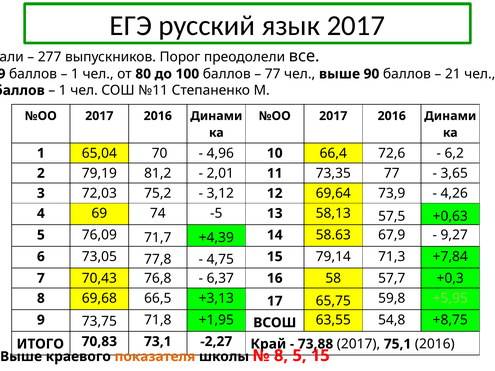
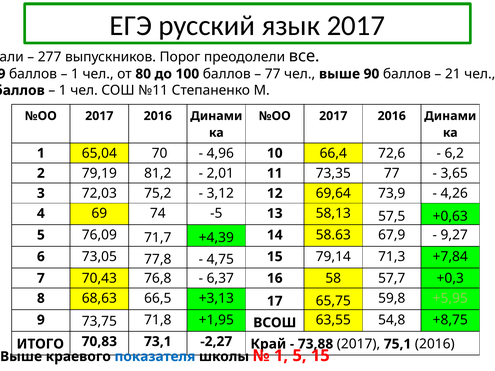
69,68: 69,68 -> 68,63 (99, 298)
показателя colour: orange -> blue (155, 357)
8: 8 -> 1 (281, 356)
